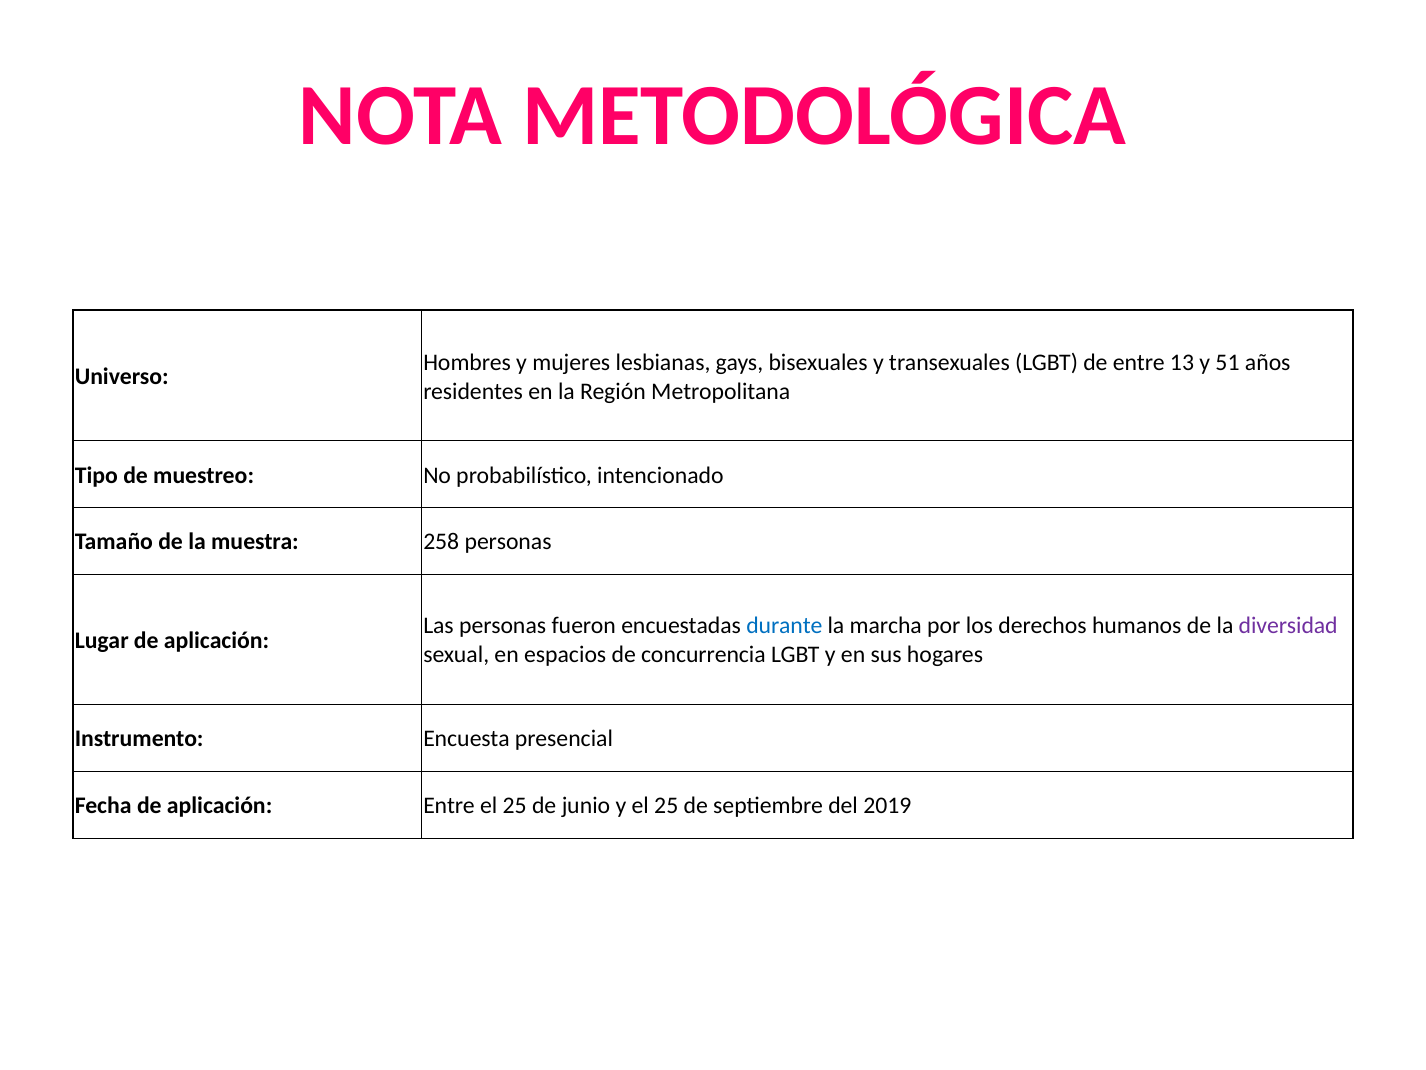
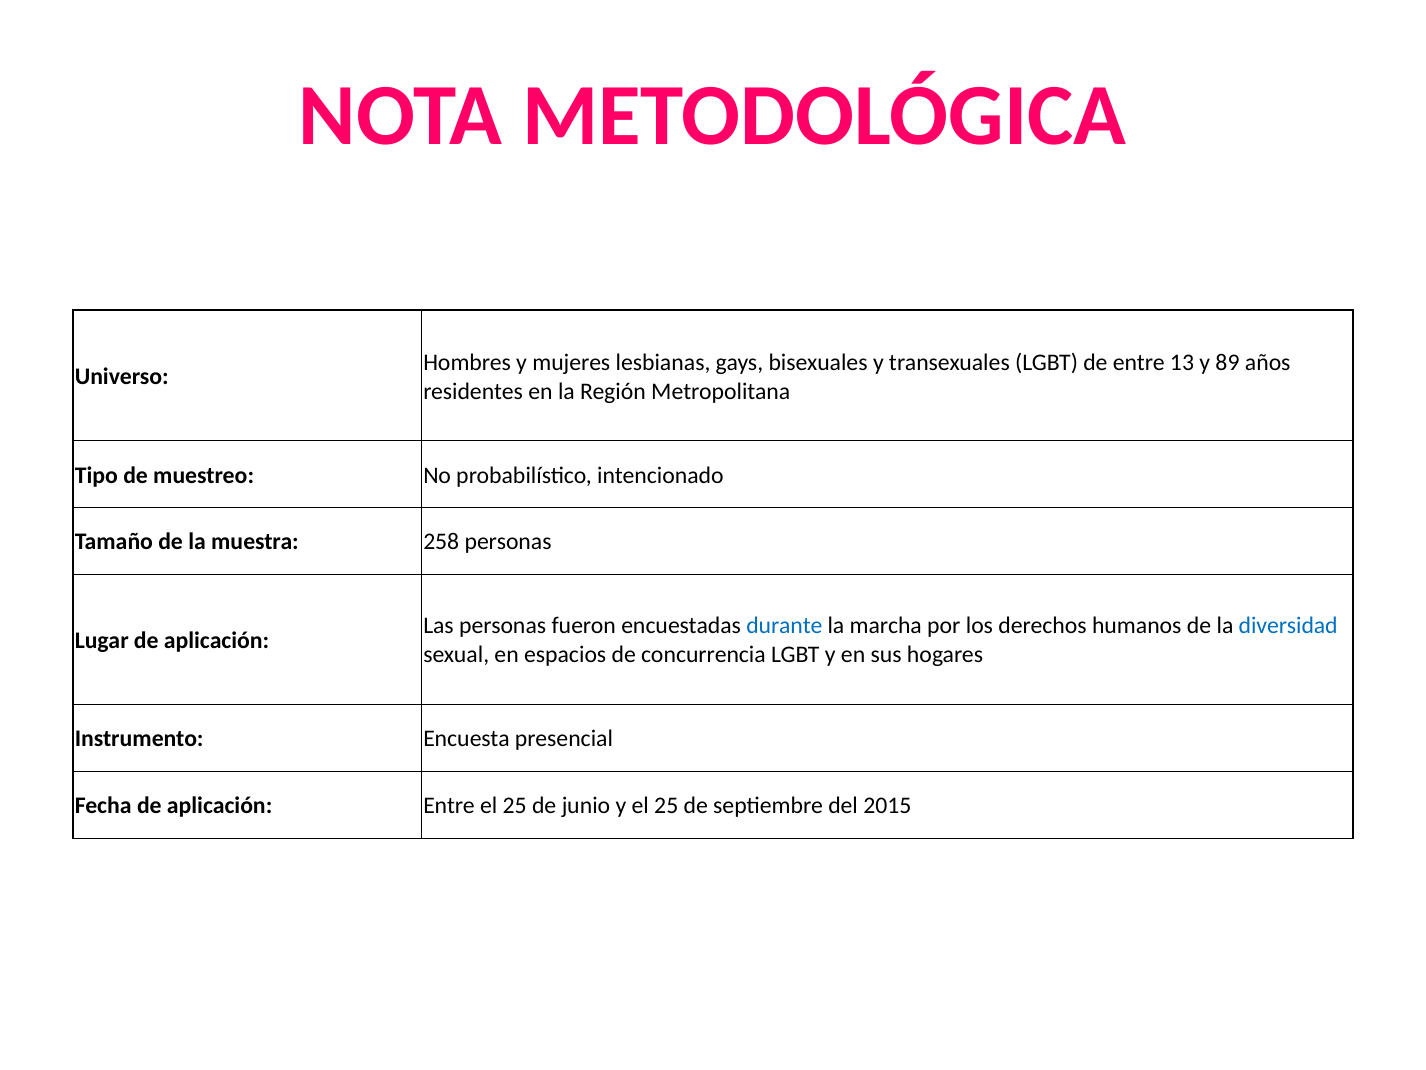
51: 51 -> 89 (1228, 362)
diversidad colour: purple -> blue (1288, 626)
2019: 2019 -> 2015 (887, 806)
